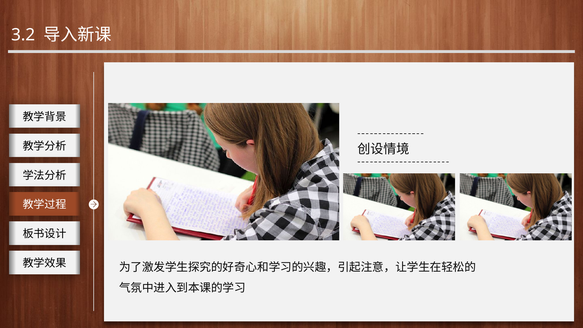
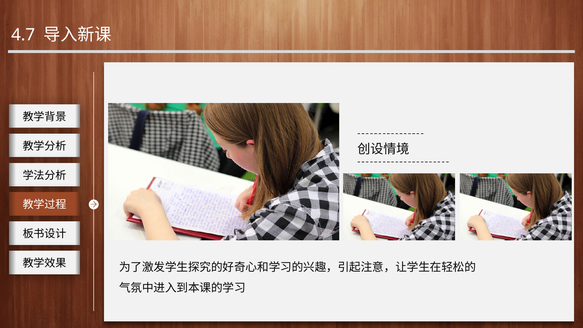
3.2: 3.2 -> 4.7 (23, 35)
